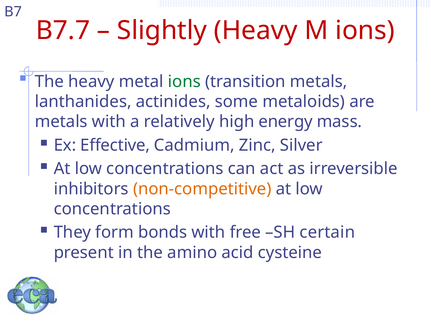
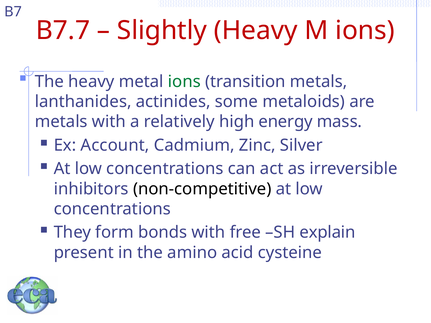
Effective: Effective -> Account (115, 145)
non-competitive colour: orange -> black (202, 189)
certain: certain -> explain (327, 233)
